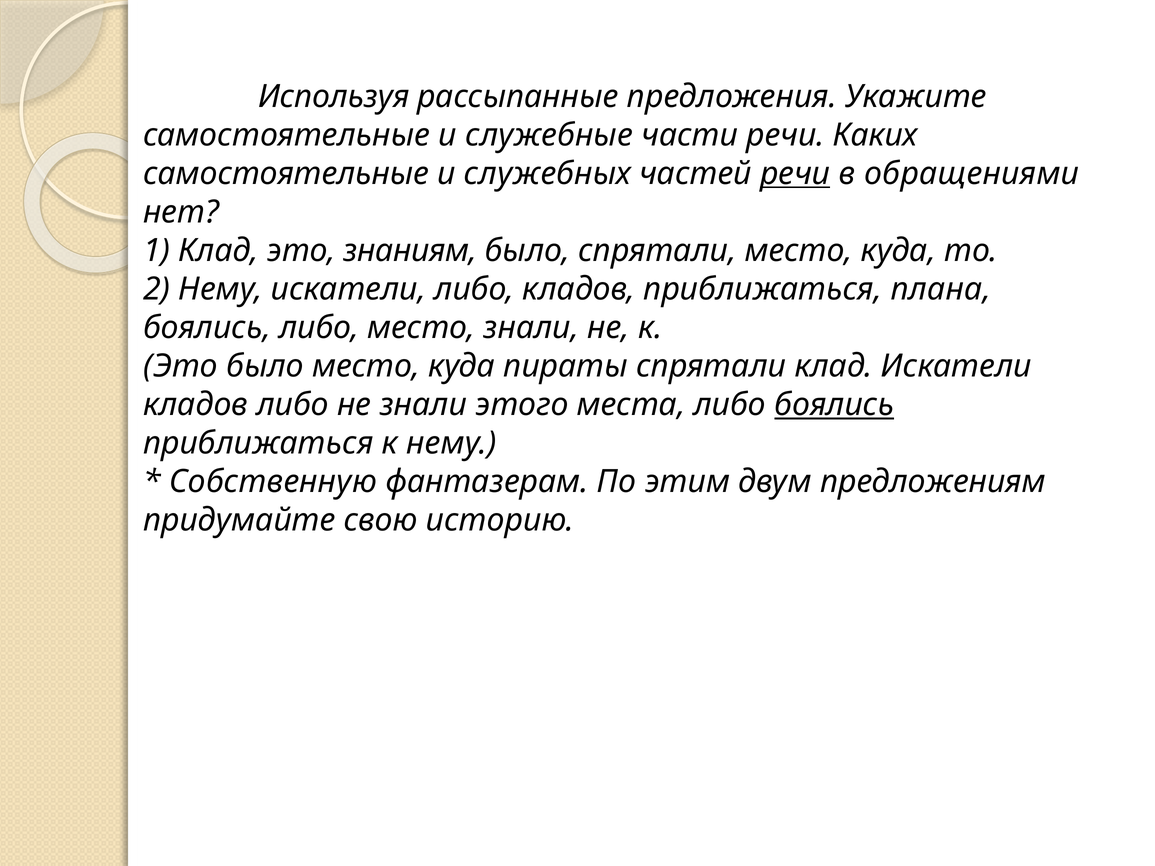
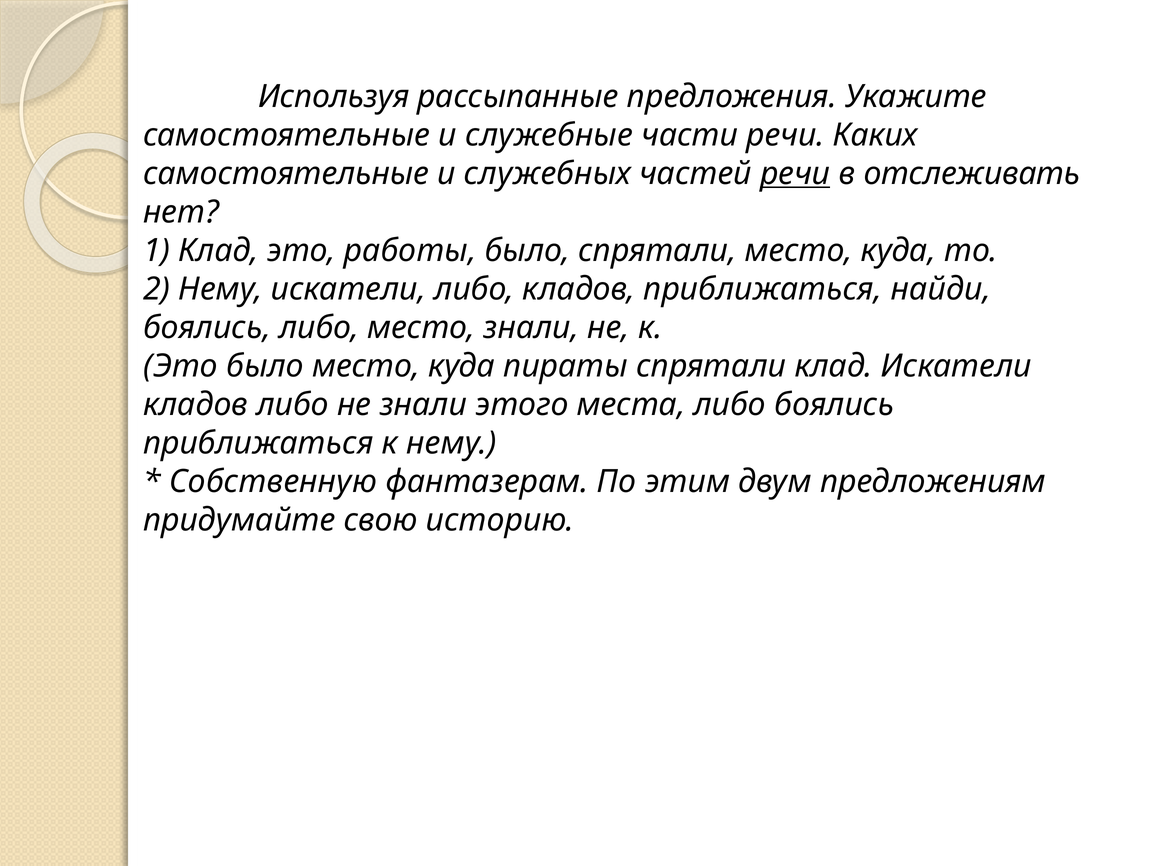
обращениями: обращениями -> отслеживать (972, 174)
знаниям: знаниям -> работы (410, 251)
плана: плана -> найди (941, 289)
боялись underline: present -> none (834, 405)
